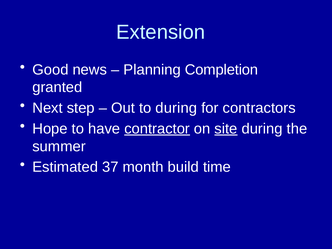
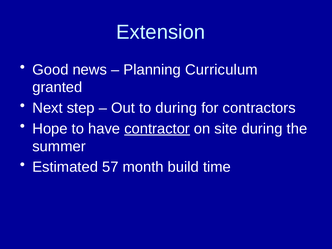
Completion: Completion -> Curriculum (221, 70)
site underline: present -> none (226, 129)
37: 37 -> 57 (110, 167)
